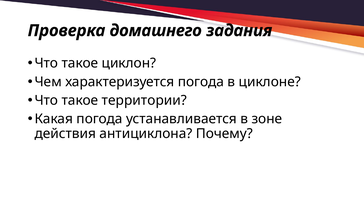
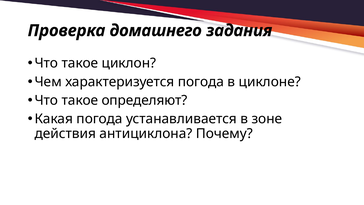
территории: территории -> определяют (144, 100)
